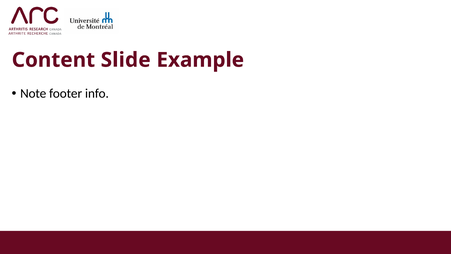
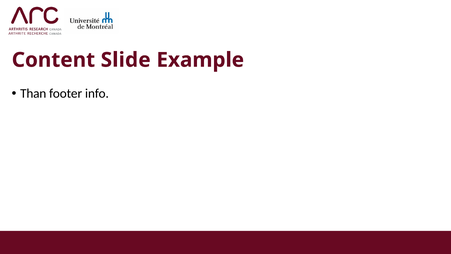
Note: Note -> Than (33, 94)
